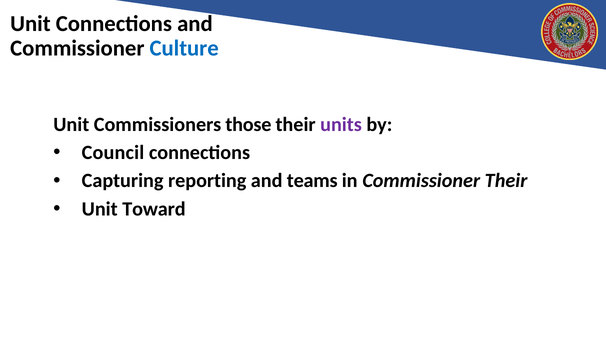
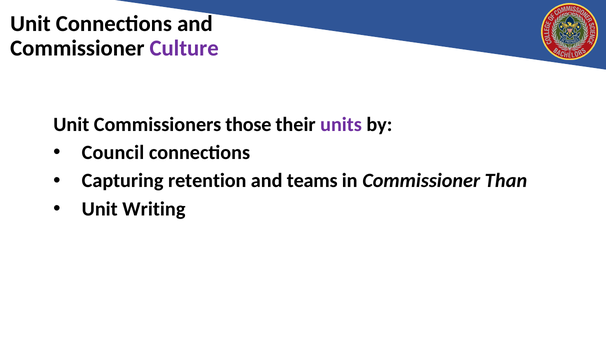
Culture colour: blue -> purple (184, 48)
reporting: reporting -> retention (207, 181)
Commissioner Their: Their -> Than (506, 181)
Toward: Toward -> Writing (154, 209)
